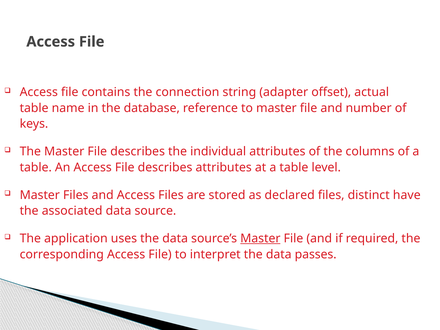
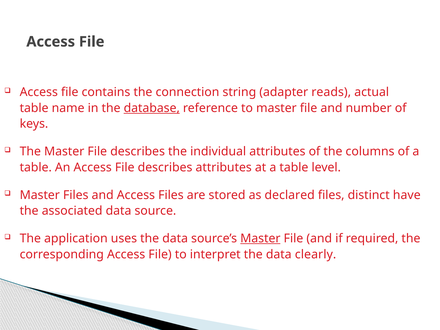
offset: offset -> reads (331, 92)
database underline: none -> present (152, 108)
passes: passes -> clearly (316, 254)
